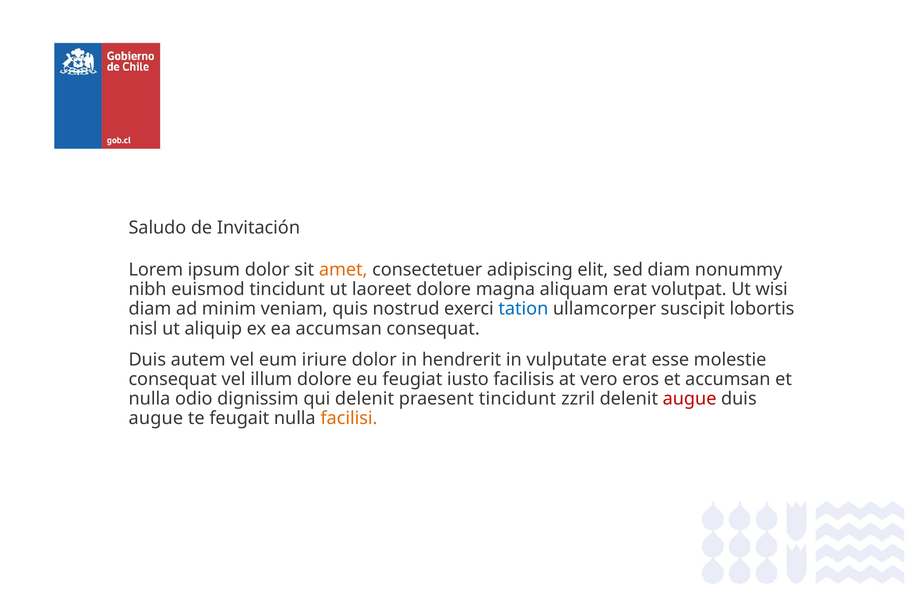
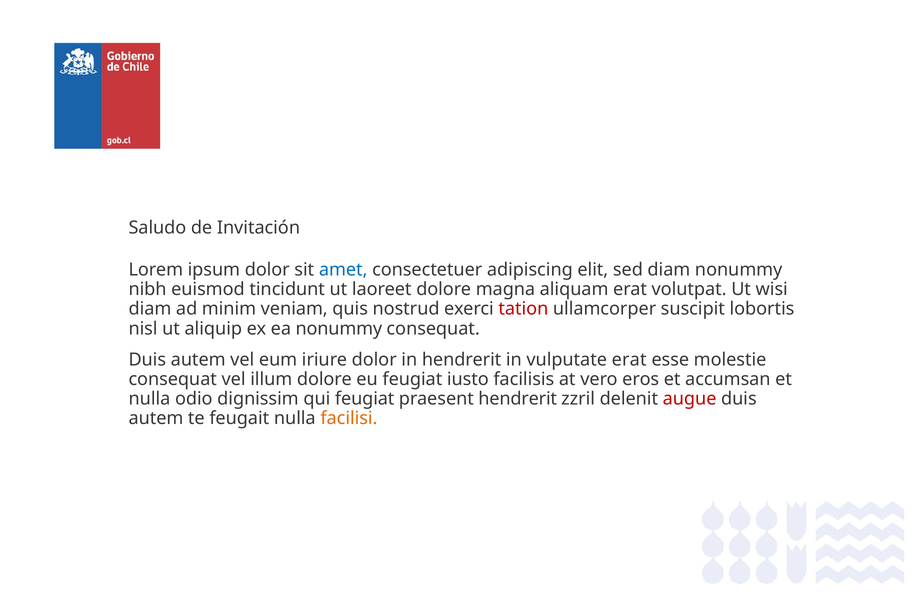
amet colour: orange -> blue (343, 270)
tation colour: blue -> red (523, 309)
ea accumsan: accumsan -> nonummy (339, 329)
qui delenit: delenit -> feugiat (365, 399)
praesent tincidunt: tincidunt -> hendrerit (518, 399)
augue: augue -> autem (156, 418)
